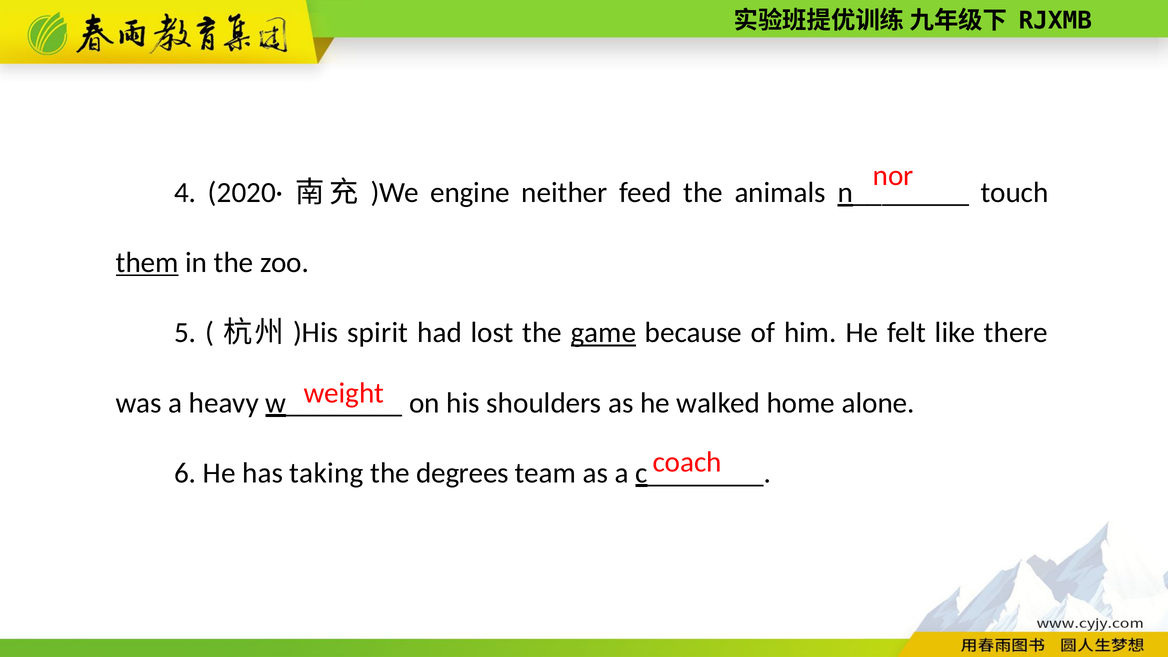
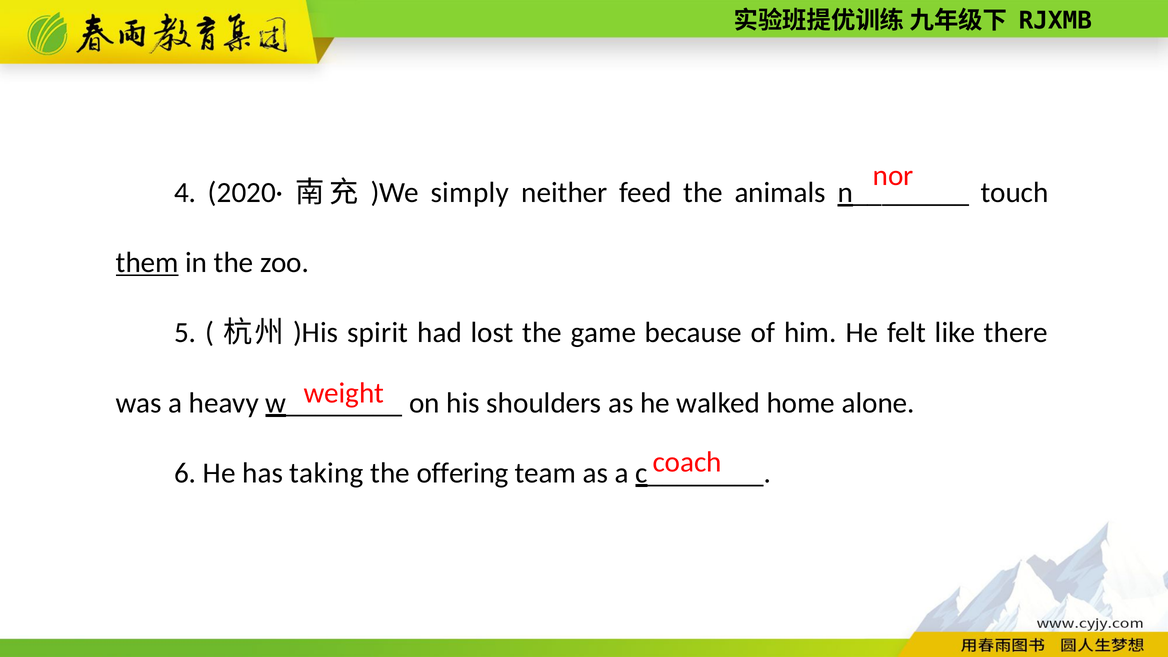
engine: engine -> simply (470, 193)
game underline: present -> none (603, 333)
degrees: degrees -> offering (462, 473)
